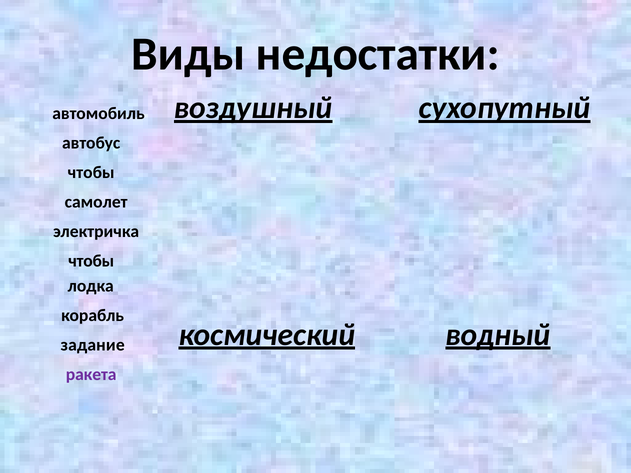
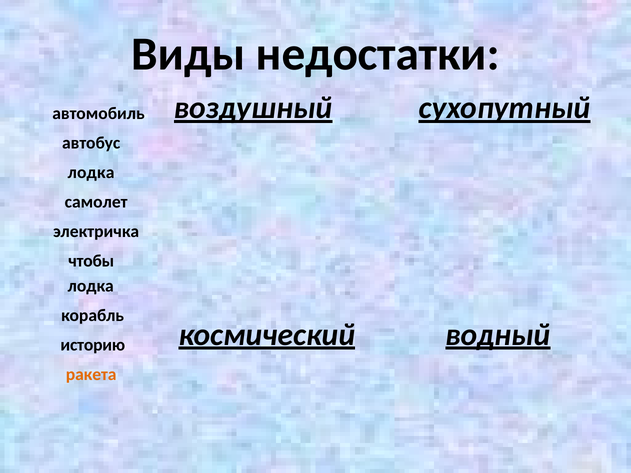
чтобы: чтобы -> лодка (91, 173)
задание: задание -> историю (93, 345)
ракета colour: purple -> orange (91, 375)
